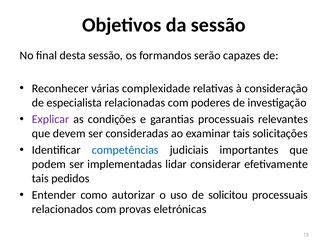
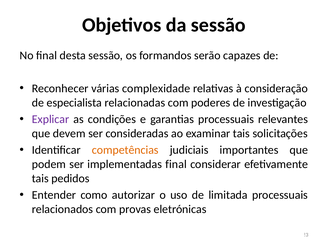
competências colour: blue -> orange (125, 150)
implementadas lidar: lidar -> final (176, 164)
solicitou: solicitou -> limitada (228, 195)
